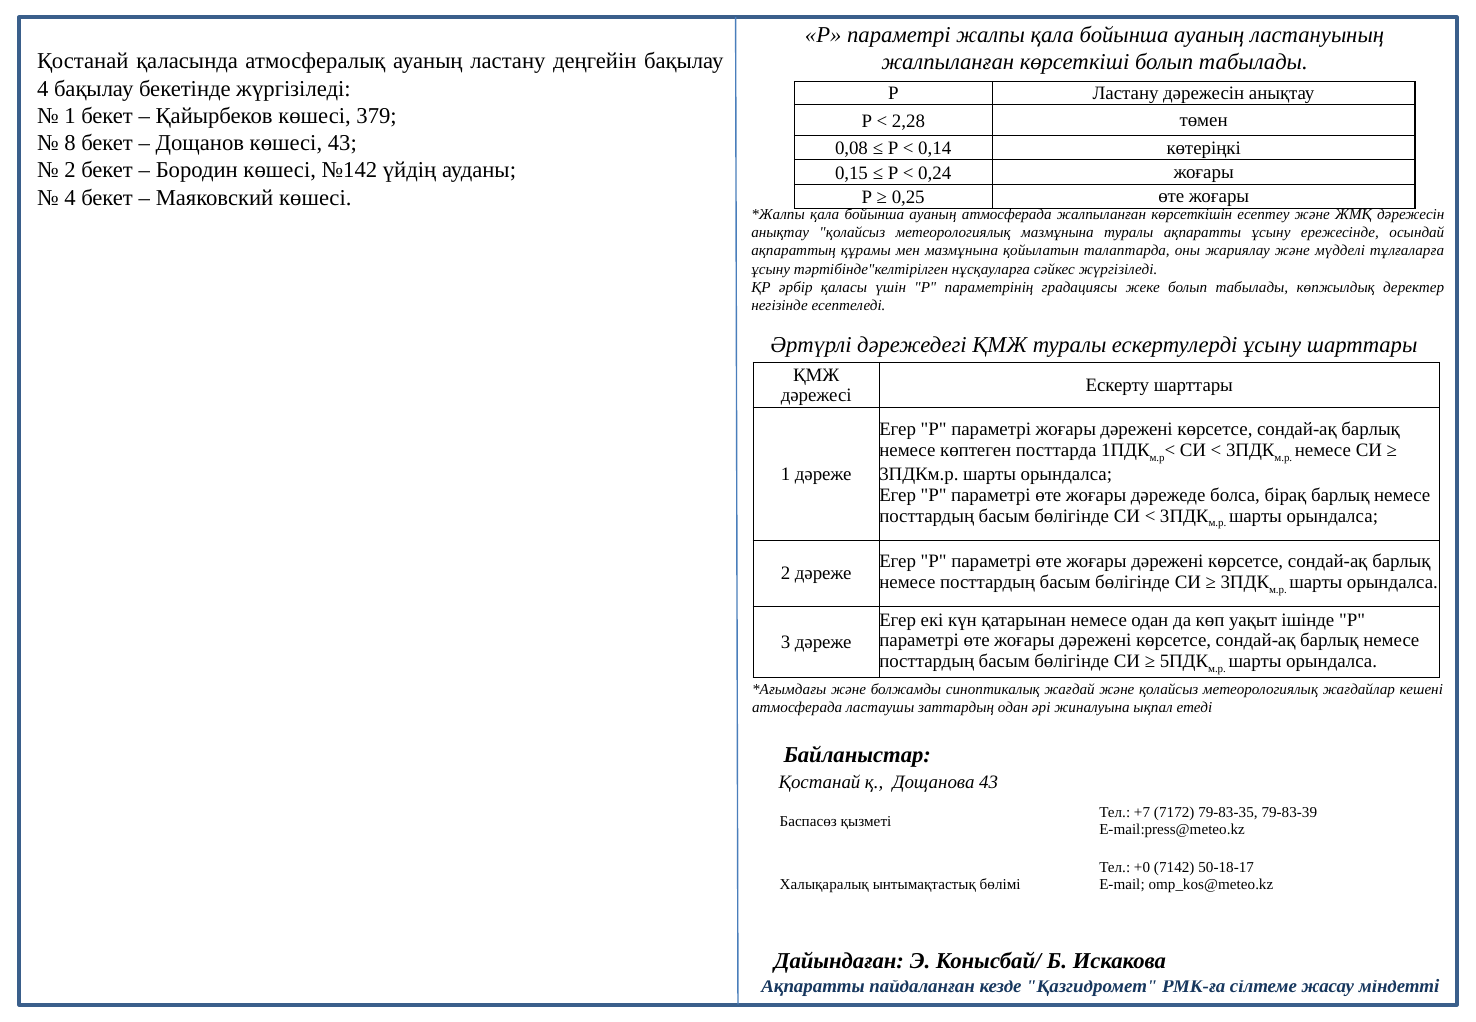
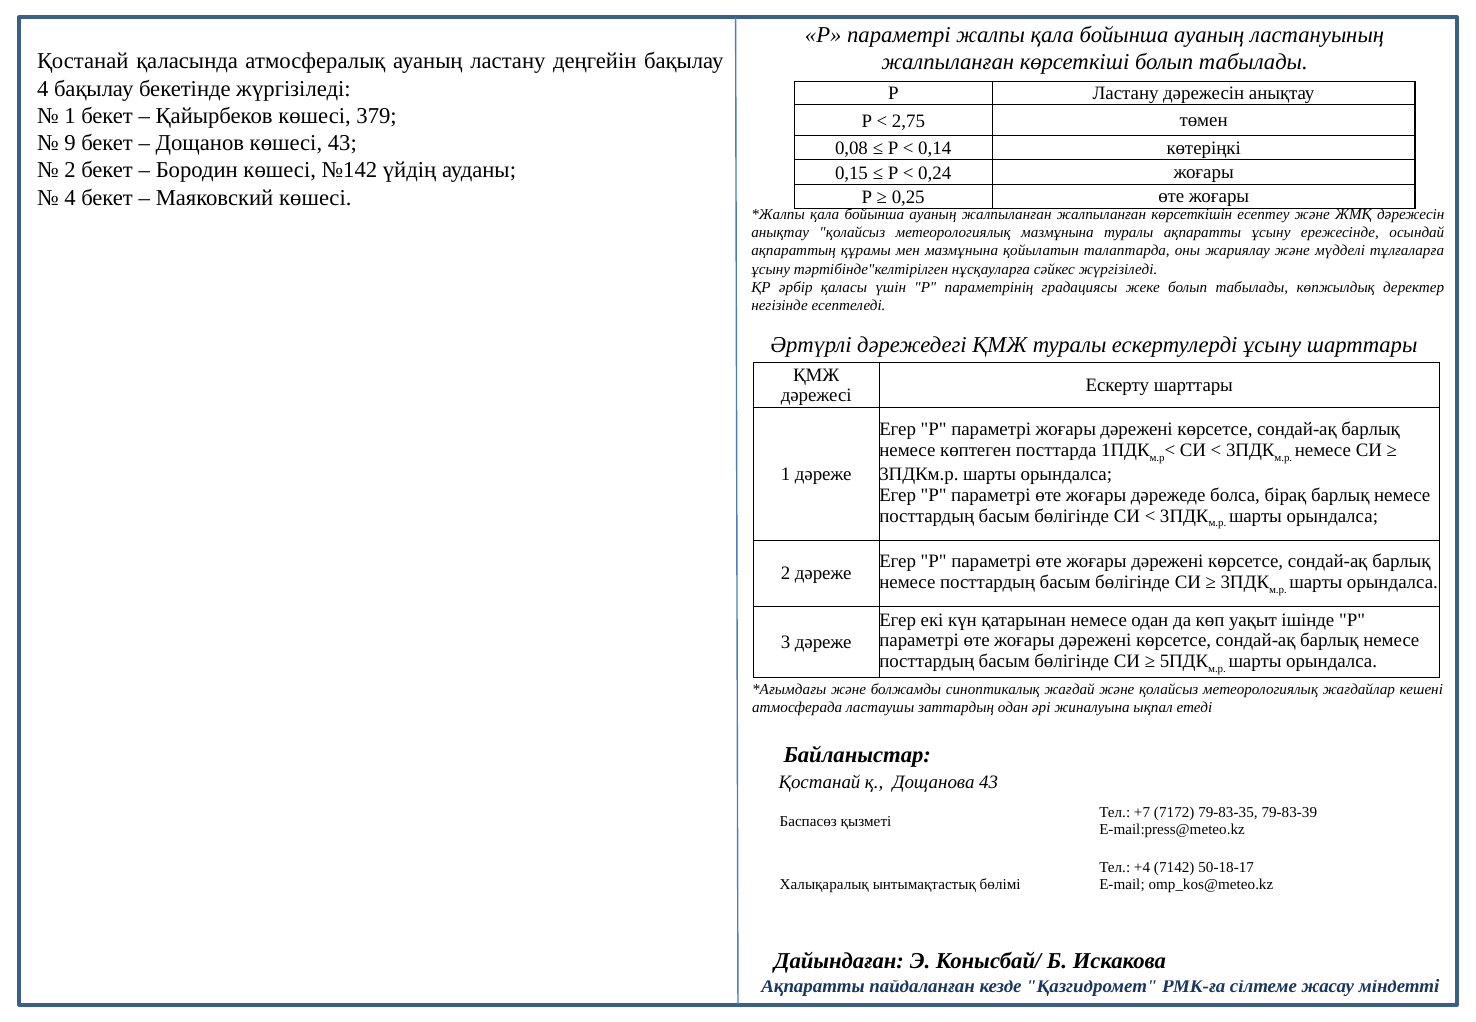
2,28: 2,28 -> 2,75 (909, 121)
8: 8 -> 9 (70, 143)
ауаның атмосферада: атмосферада -> жалпыланған (1007, 215)
+0: +0 -> +4 (1142, 868)
